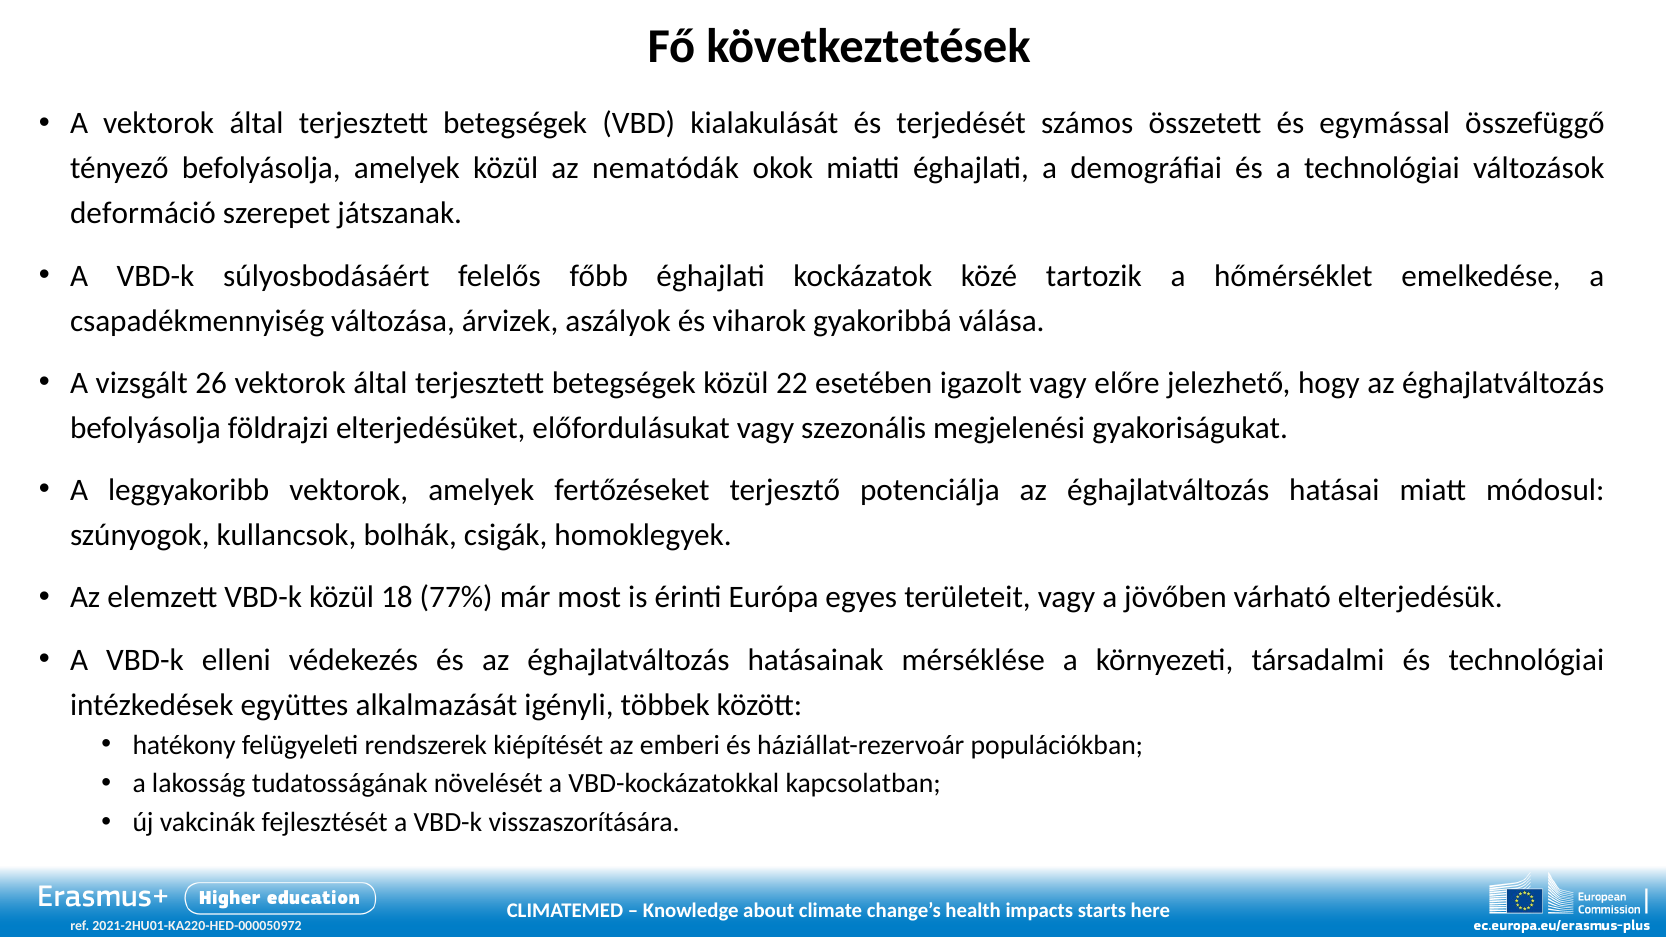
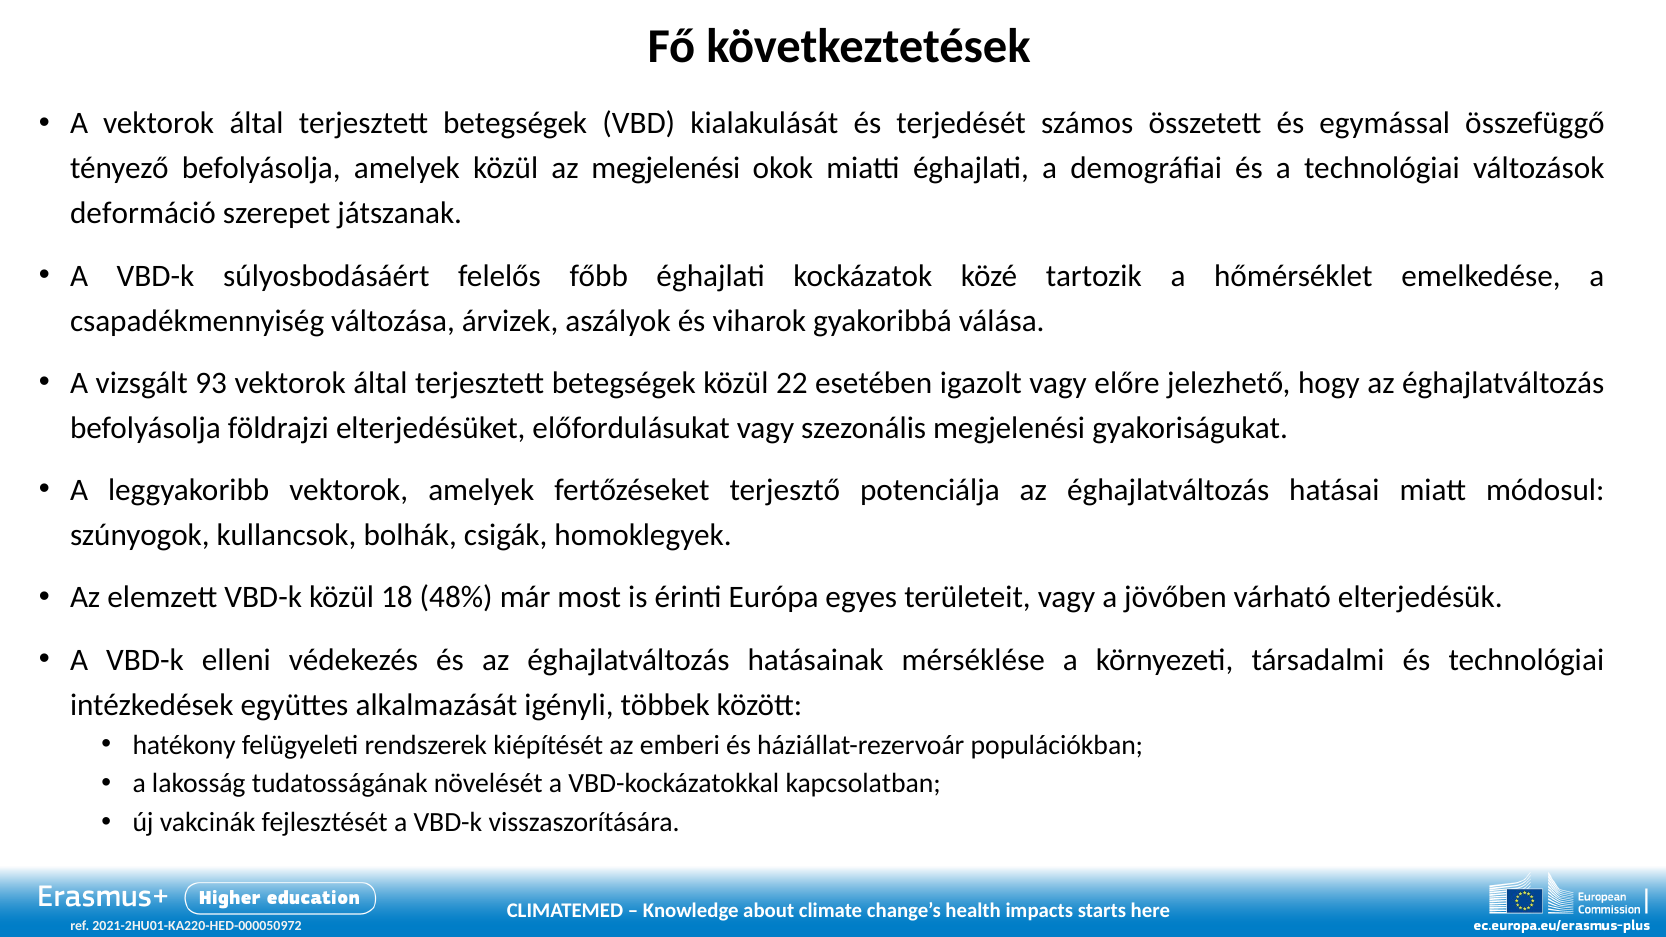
az nematódák: nematódák -> megjelenési (666, 169)
26: 26 -> 93 (211, 383)
77%: 77% -> 48% (456, 598)
